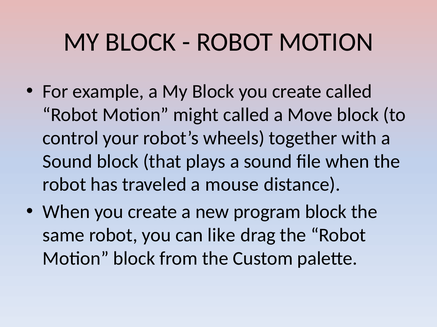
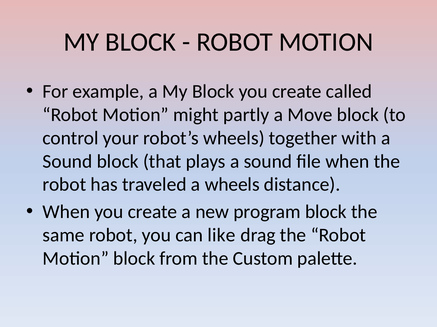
might called: called -> partly (246, 115)
a mouse: mouse -> wheels (232, 185)
